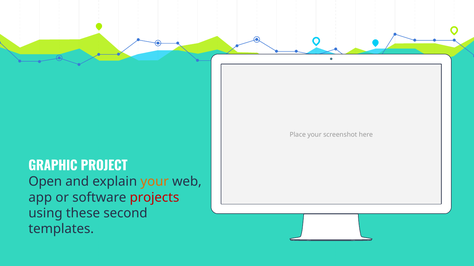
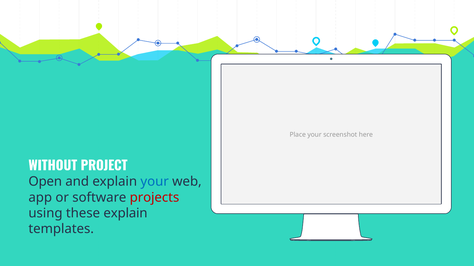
GRAPHIC: GRAPHIC -> WITHOUT (53, 166)
your colour: orange -> blue (155, 182)
these second: second -> explain (126, 214)
